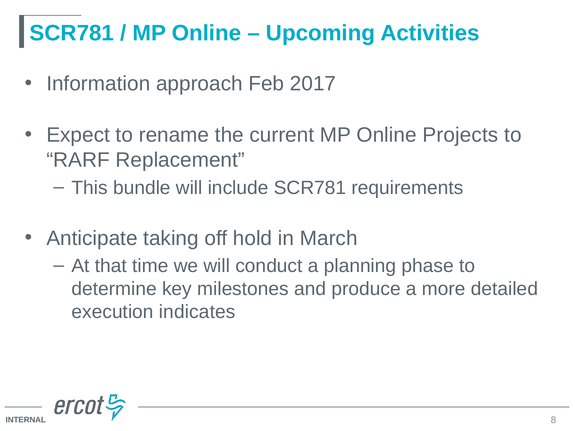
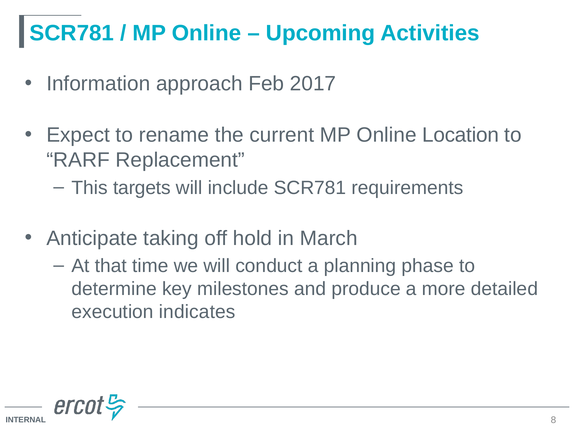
Projects: Projects -> Location (461, 135)
bundle: bundle -> targets (142, 188)
